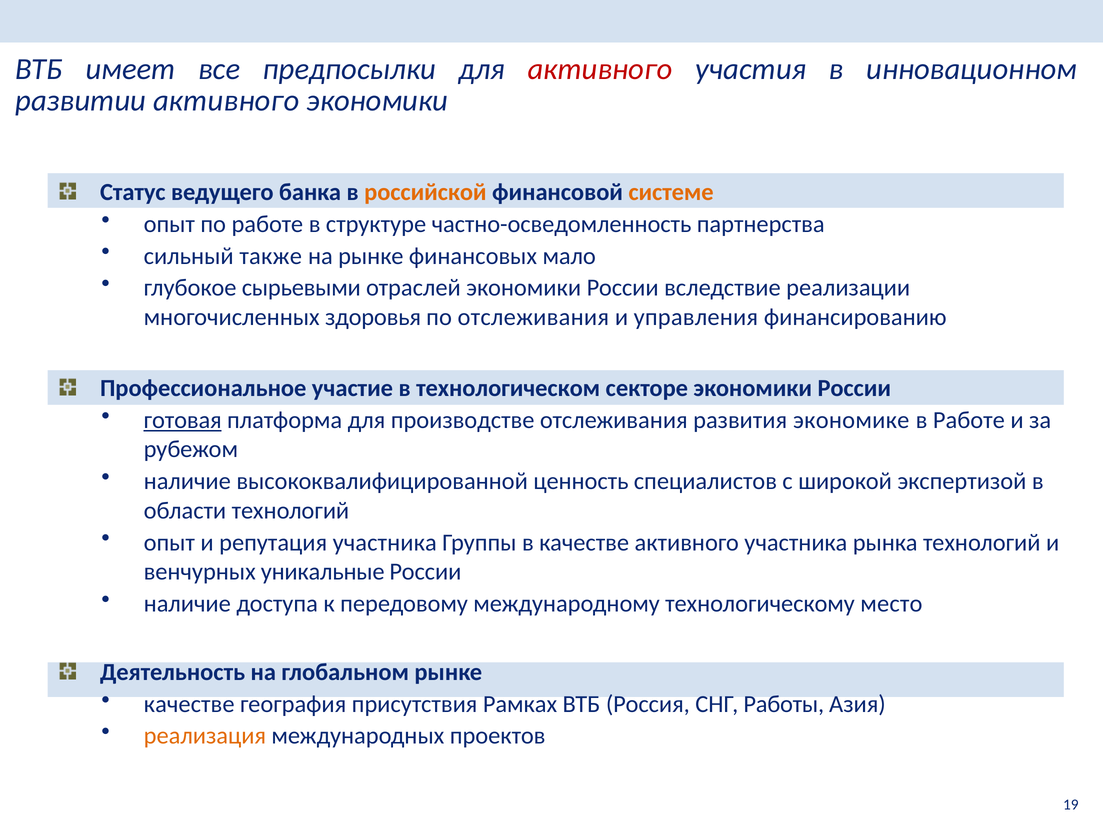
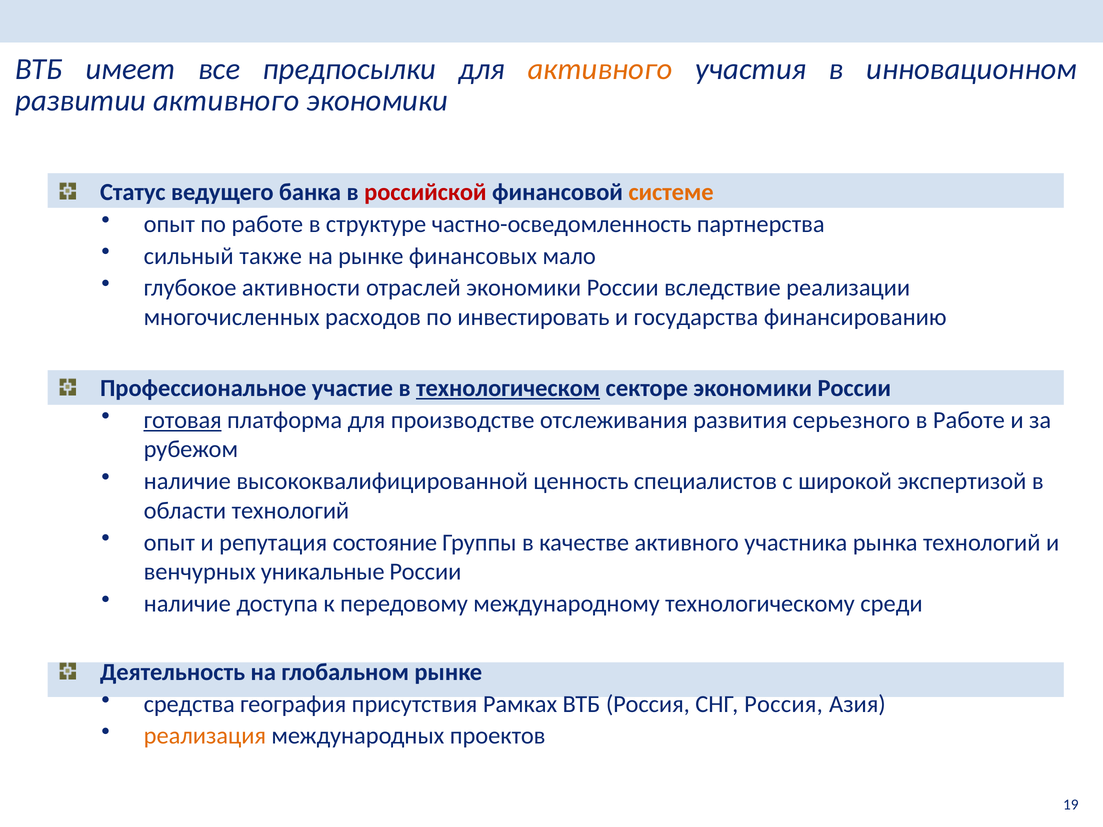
активного colour: red -> orange (600, 69)
российской colour: orange -> red (425, 192)
сырьевыми: сырьевыми -> активности (301, 288)
здоровья: здоровья -> расходов (373, 317)
по отслеживания: отслеживания -> инвестировать (533, 317)
управления: управления -> государства (696, 317)
технологическом underline: none -> present (508, 388)
экономике: экономике -> серьезного (851, 420)
репутация участника: участника -> состояние (385, 543)
место: место -> среди (892, 604)
качестве: качестве -> средства (189, 704)
СНГ Работы: Работы -> Россия (784, 704)
